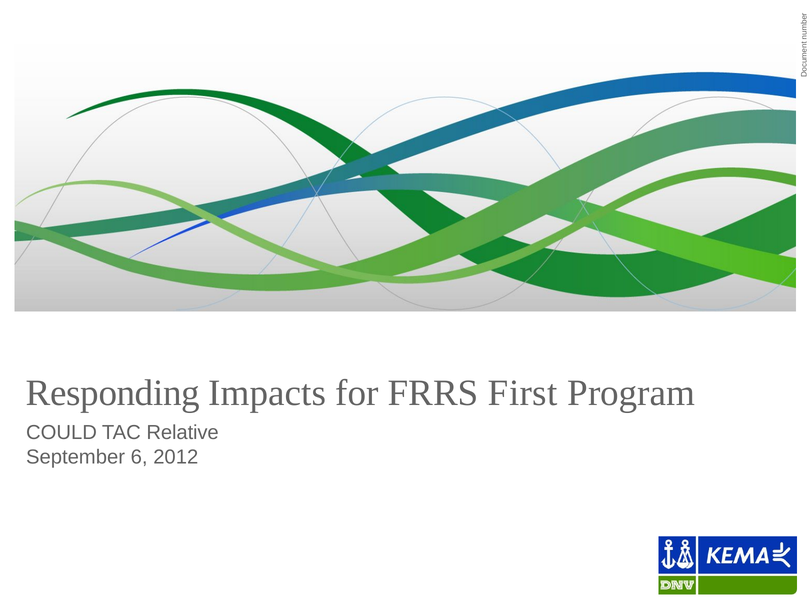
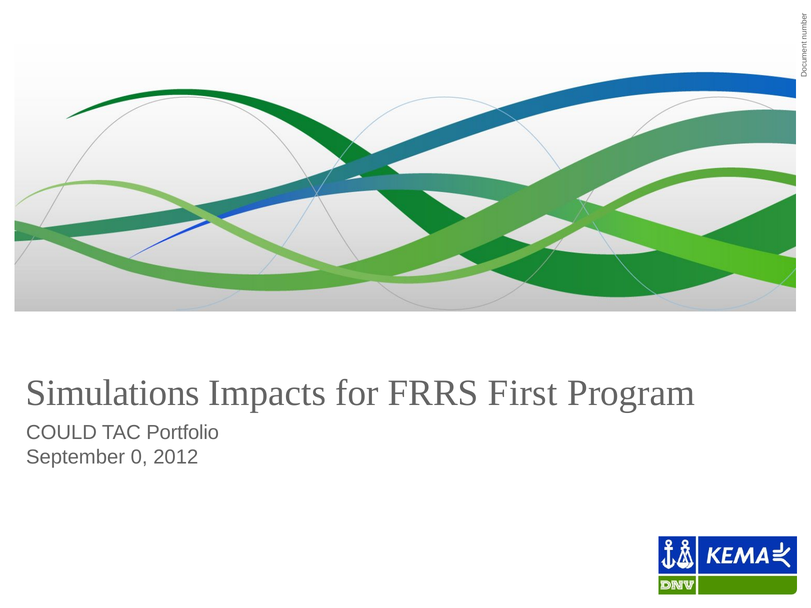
Responding: Responding -> Simulations (113, 393)
Relative: Relative -> Portfolio (183, 433)
6: 6 -> 0 (139, 457)
